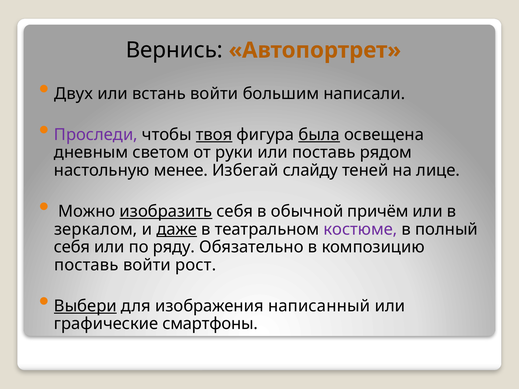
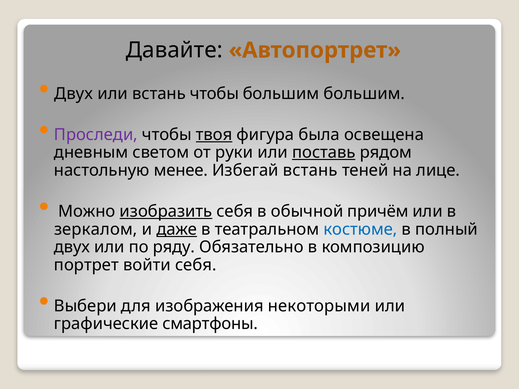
Вернись: Вернись -> Давайте (174, 50)
встань войти: войти -> чтобы (214, 94)
большим написали: написали -> большим (364, 94)
была underline: present -> none (319, 135)
поставь underline: none -> present (324, 153)
Избегай слайду: слайду -> встань (310, 170)
костюме colour: purple -> blue (360, 229)
себя: себя -> двух (72, 247)
поставь: поставь -> портрет (86, 265)
войти рост: рост -> себя (196, 265)
Выбери underline: present -> none (85, 306)
написанный: написанный -> некоторыми (319, 306)
